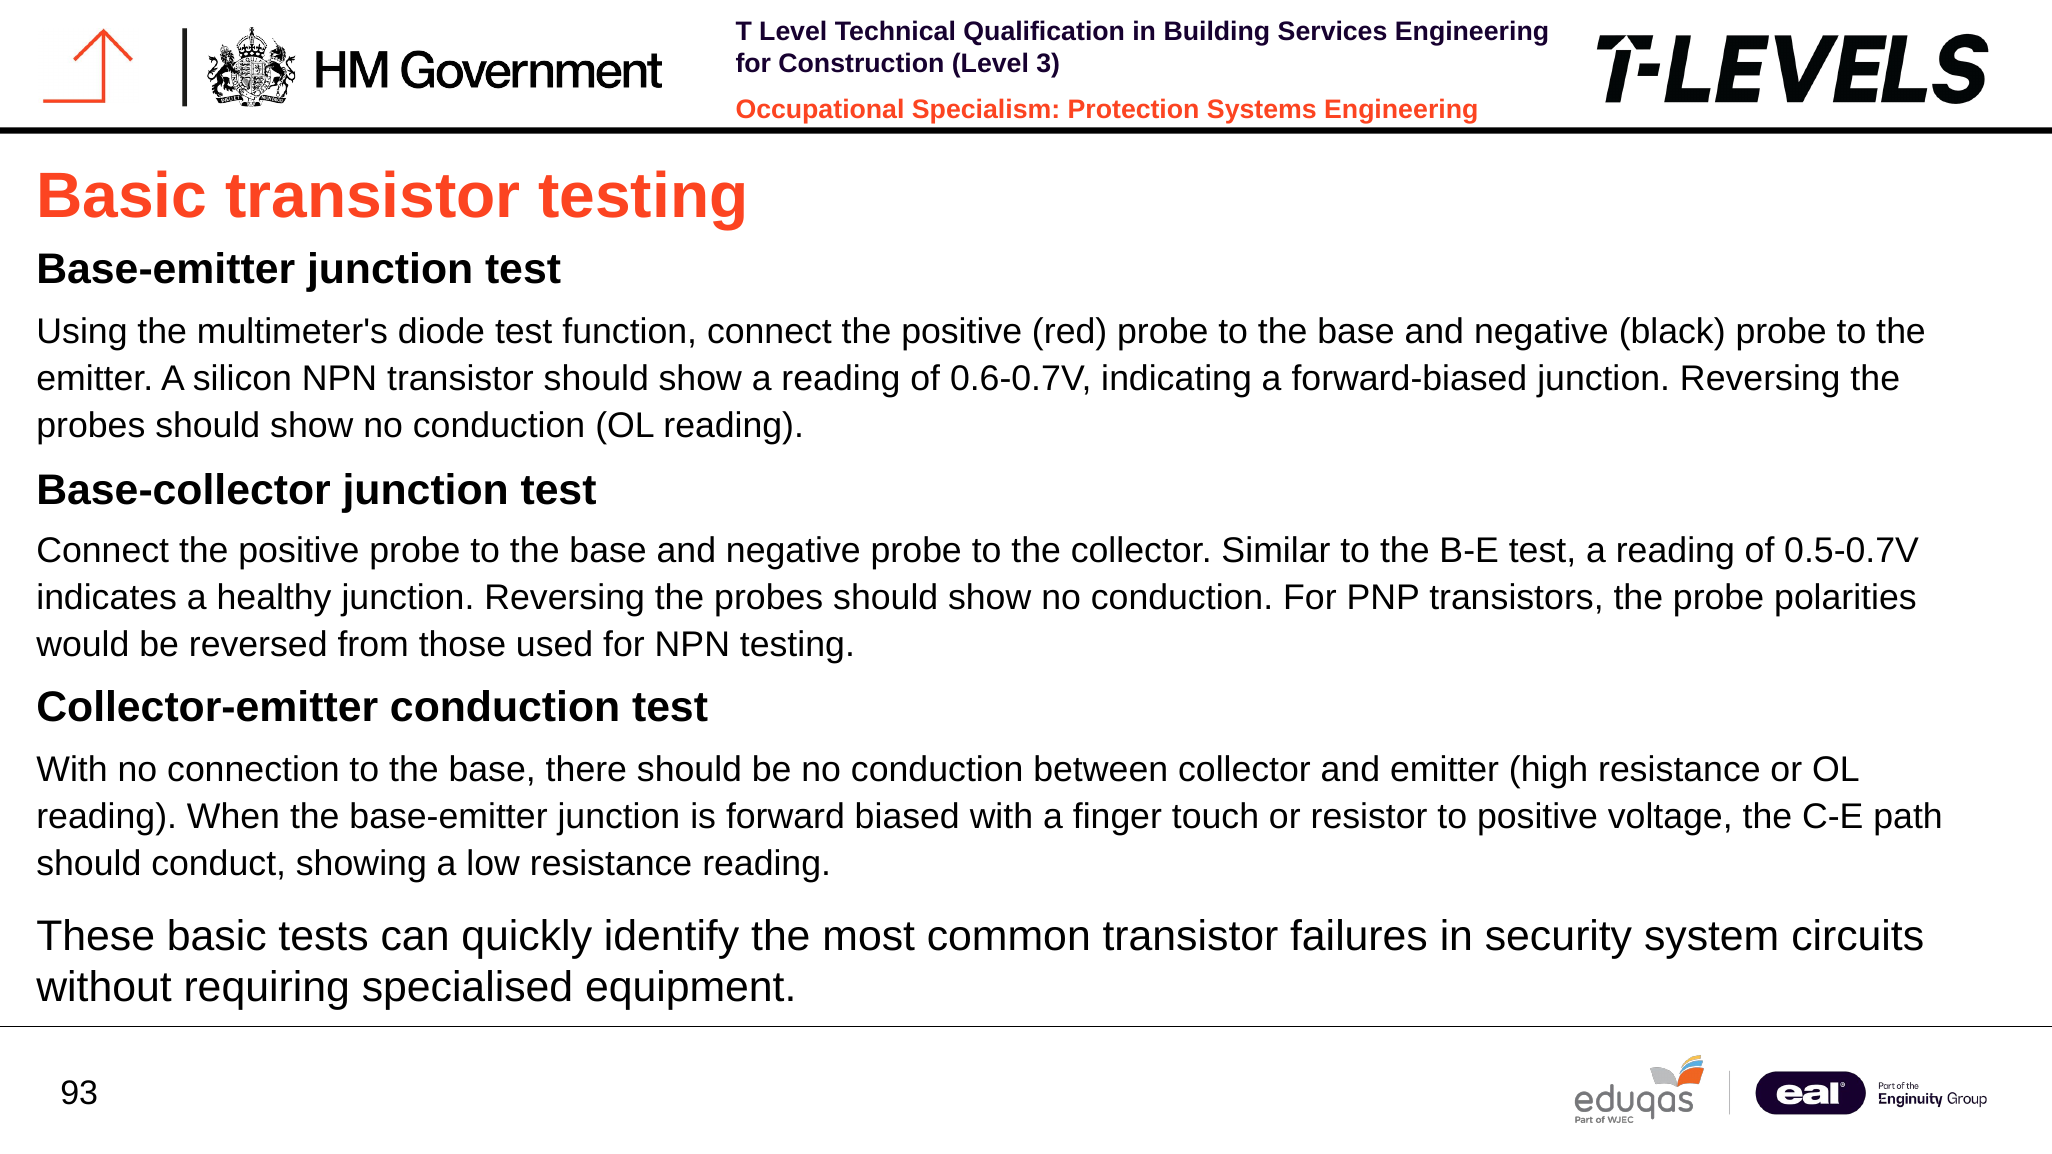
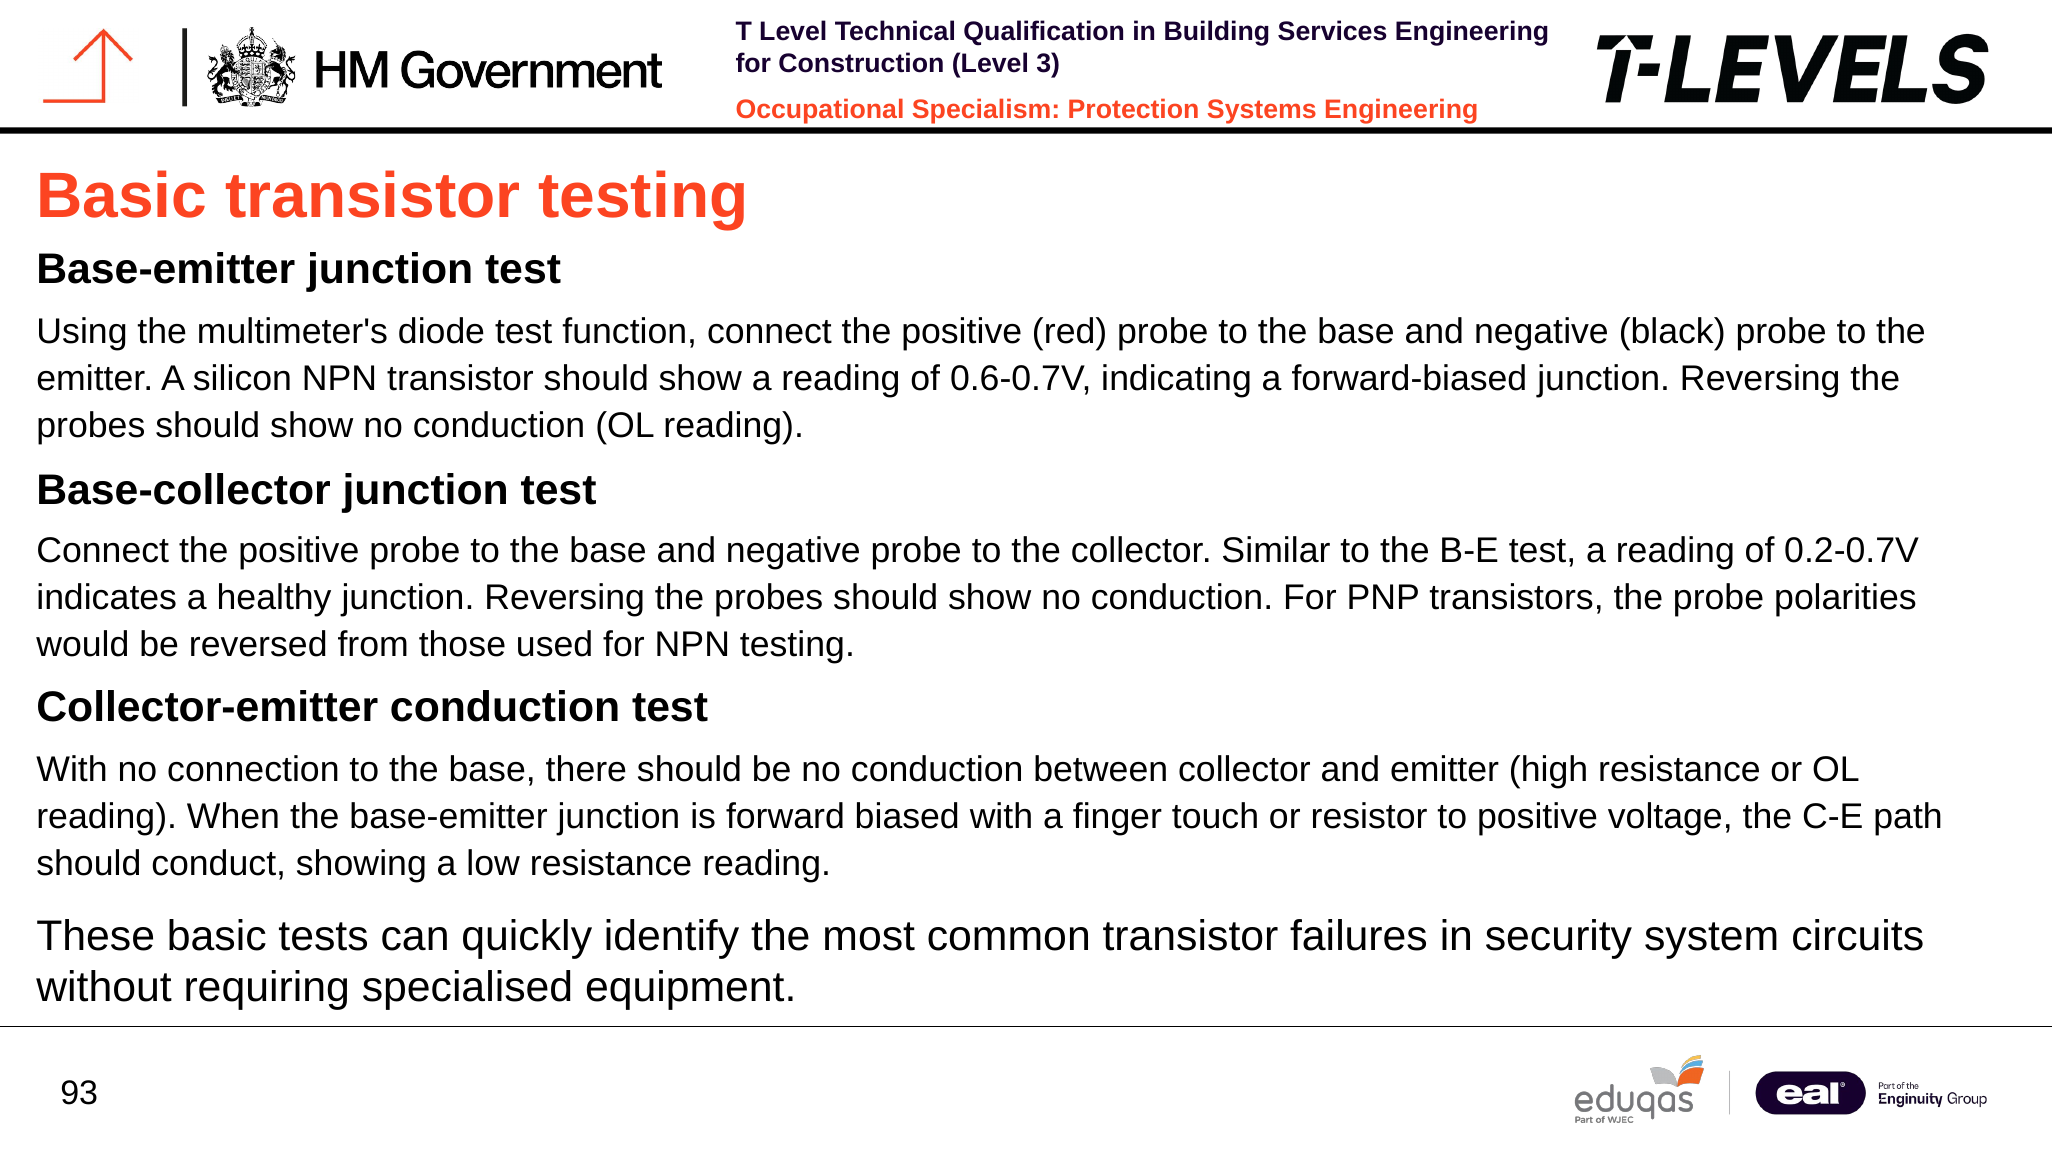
0.5-0.7V: 0.5-0.7V -> 0.2-0.7V (1852, 551)
